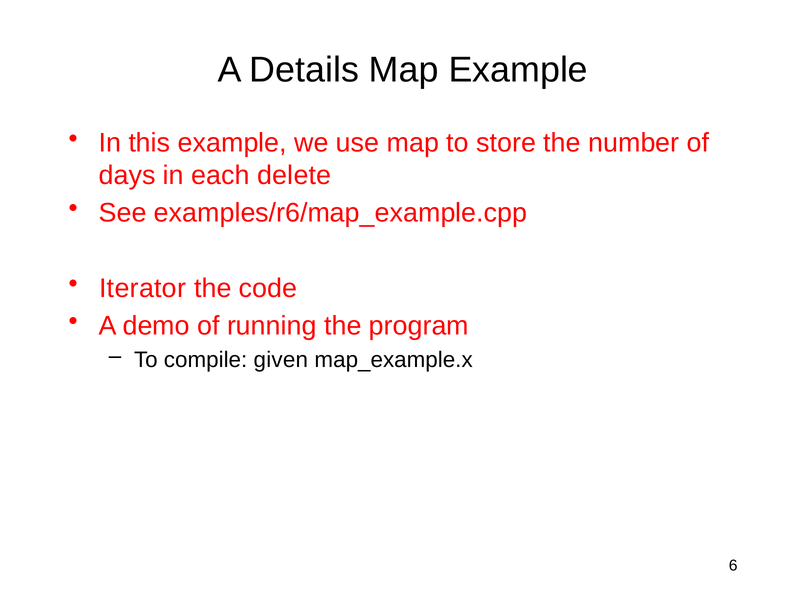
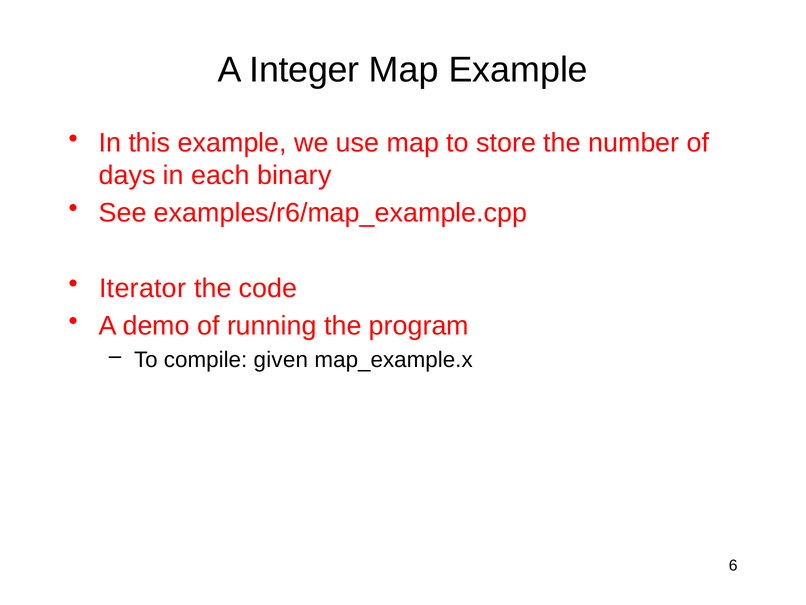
Details: Details -> Integer (304, 70)
delete: delete -> binary (294, 175)
